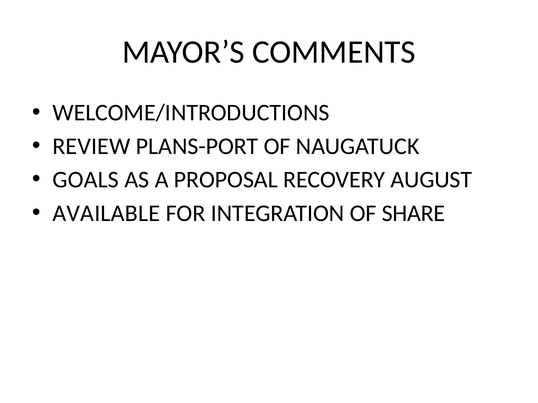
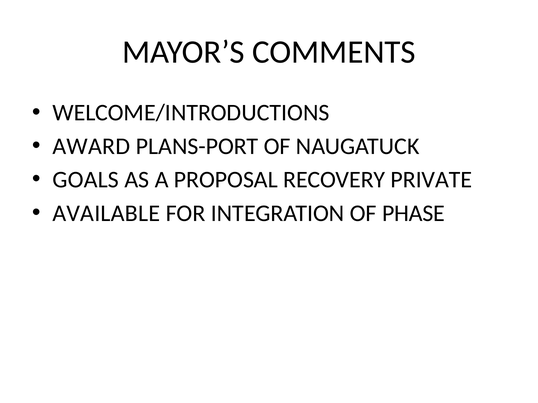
REVIEW: REVIEW -> AWARD (91, 146)
AUGUST: AUGUST -> PRIVATE (431, 180)
SHARE: SHARE -> PHASE (414, 213)
